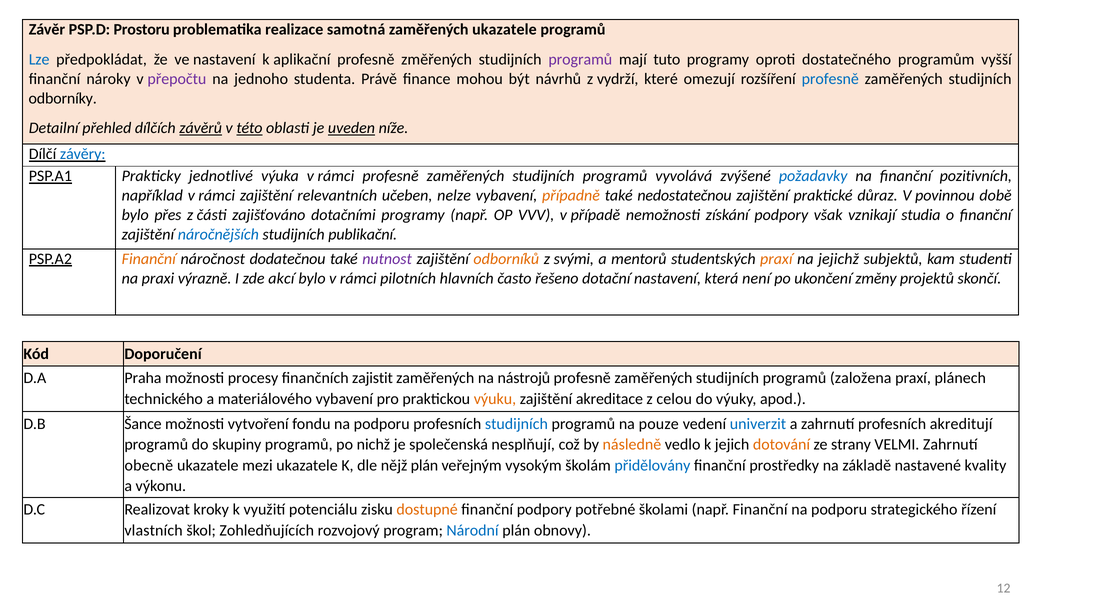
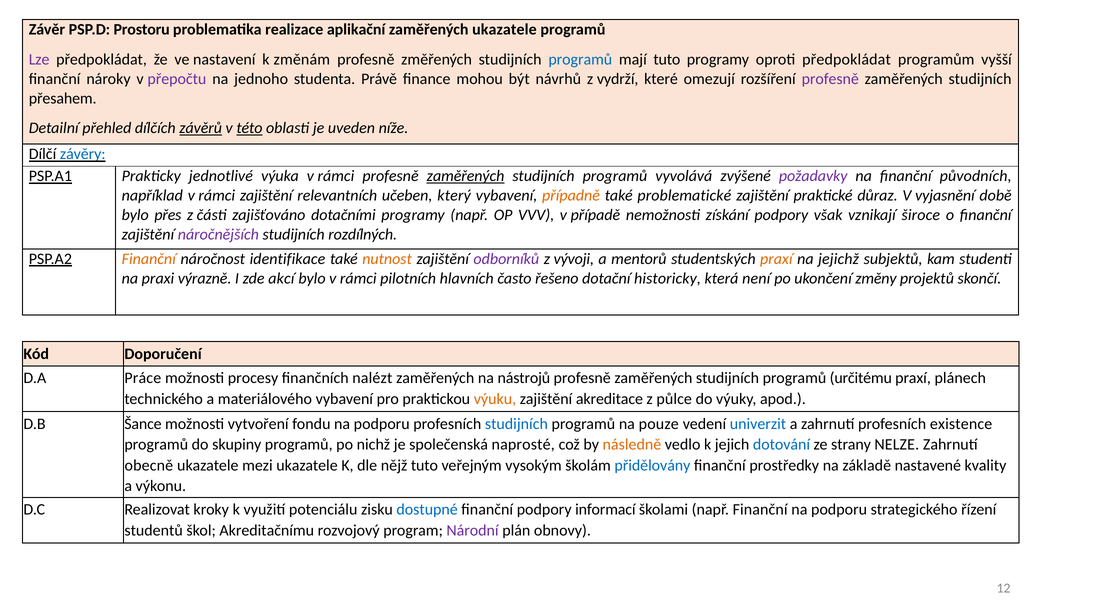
samotná: samotná -> aplikační (356, 30)
Lze colour: blue -> purple (39, 59)
aplikační: aplikační -> změnám (302, 59)
programů colour: purple -> blue (580, 59)
oproti dostatečného: dostatečného -> předpokládat (847, 59)
profesně colour: blue -> purple (830, 79)
odborníky: odborníky -> přesahem (63, 98)
uveden underline: present -> none (351, 128)
zaměřených underline: none -> present (466, 176)
požadavky colour: blue -> purple (813, 176)
pozitivních: pozitivních -> původních (976, 176)
nelze: nelze -> který (454, 195)
nedostatečnou: nedostatečnou -> problematické (684, 195)
povinnou: povinnou -> vyjasnění (945, 195)
studia: studia -> široce (921, 215)
náročnějších colour: blue -> purple (218, 234)
publikační: publikační -> rozdílných (363, 234)
dodatečnou: dodatečnou -> identifikace (287, 259)
nutnost colour: purple -> orange (387, 259)
odborníků colour: orange -> purple (506, 259)
svými: svými -> vývoji (574, 259)
dotační nastavení: nastavení -> historicky (668, 278)
Praha: Praha -> Práce (143, 378)
zajistit: zajistit -> nalézt (372, 378)
založena: založena -> určitému (861, 378)
celou: celou -> půlce (674, 399)
akreditují: akreditují -> existence (961, 423)
nesplňují: nesplňují -> naprosté (523, 444)
dotování colour: orange -> blue (781, 444)
VELMI: VELMI -> NELZE (897, 444)
nějž plán: plán -> tuto (424, 465)
dostupné colour: orange -> blue (427, 509)
potřebné: potřebné -> informací (605, 509)
vlastních: vlastních -> studentů (154, 530)
Zohledňujících: Zohledňujících -> Akreditačnímu (267, 530)
Národní colour: blue -> purple (473, 530)
